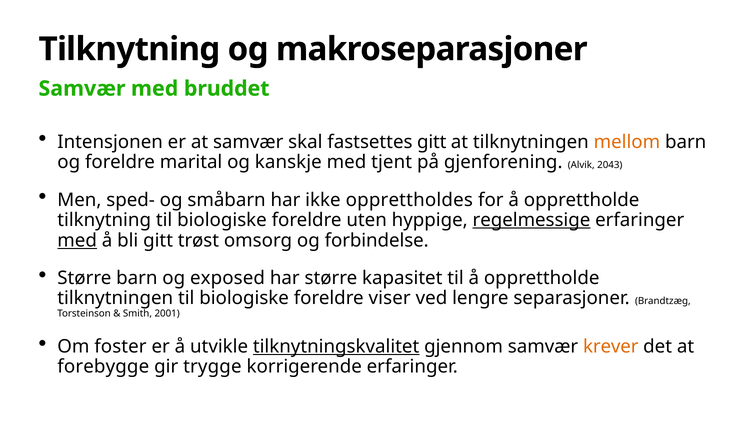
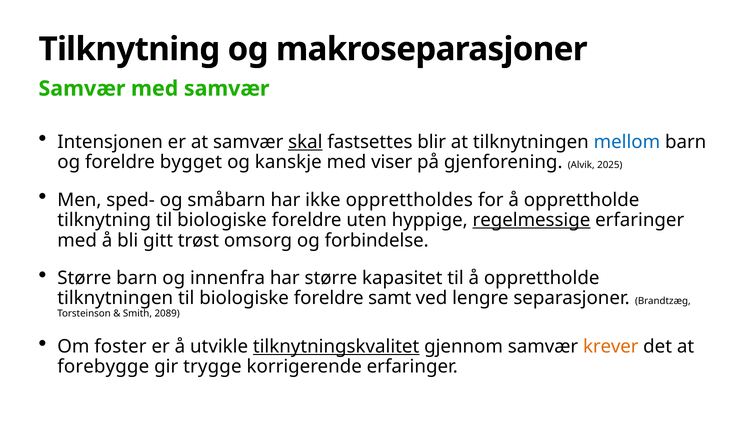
med bruddet: bruddet -> samvær (227, 89)
skal underline: none -> present (305, 142)
fastsettes gitt: gitt -> blir (432, 142)
mellom colour: orange -> blue (627, 142)
marital: marital -> bygget (191, 162)
tjent: tjent -> viser (392, 162)
2043: 2043 -> 2025 (610, 165)
med underline: present -> none (77, 241)
exposed: exposed -> innenfra (228, 278)
viser: viser -> samt (390, 299)
2001: 2001 -> 2089 (167, 314)
